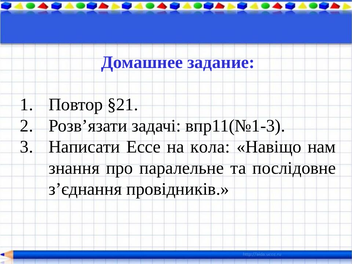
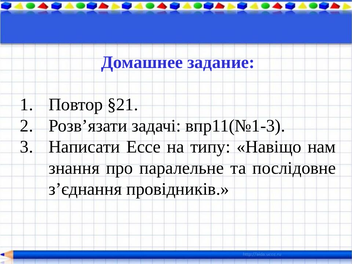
кола: кола -> типу (210, 147)
